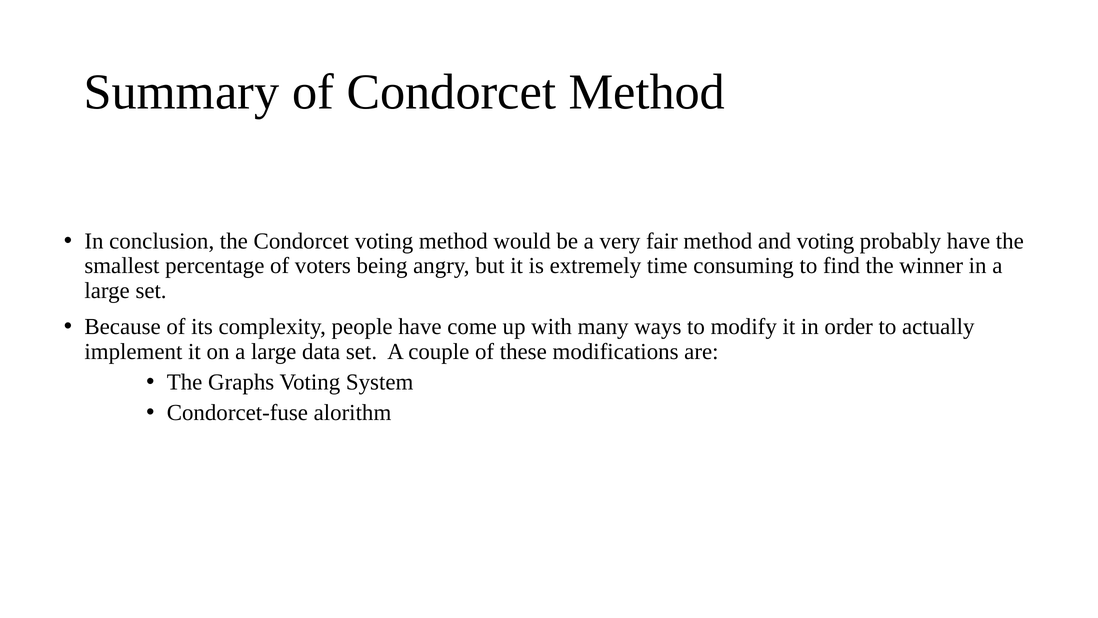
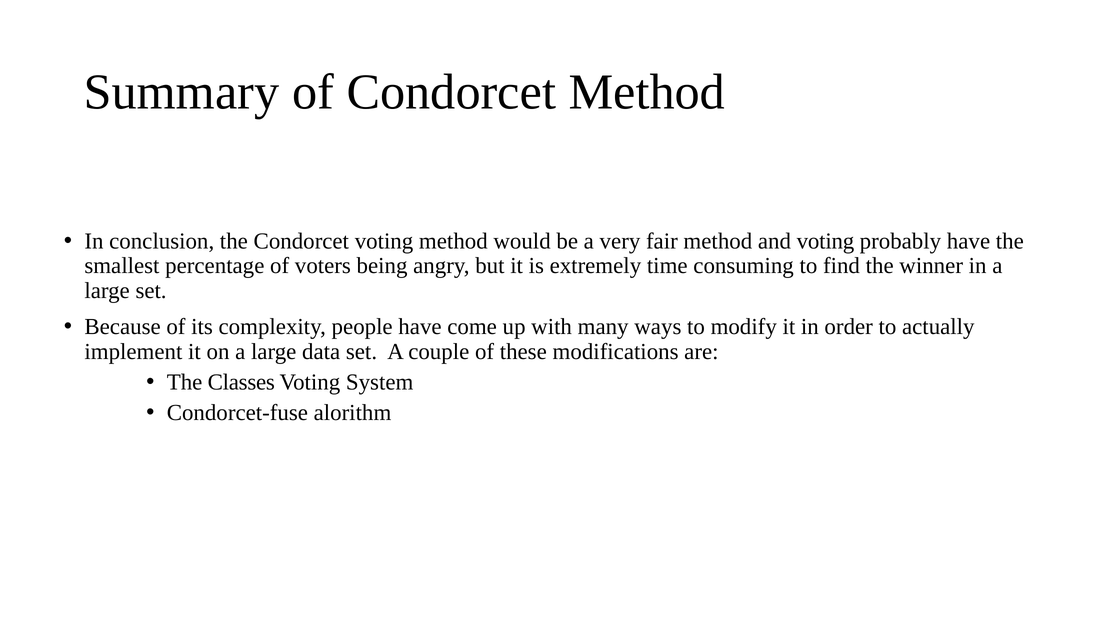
Graphs: Graphs -> Classes (241, 382)
